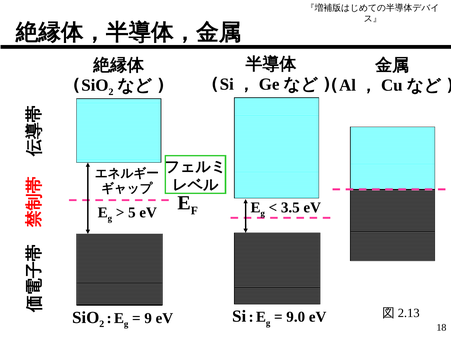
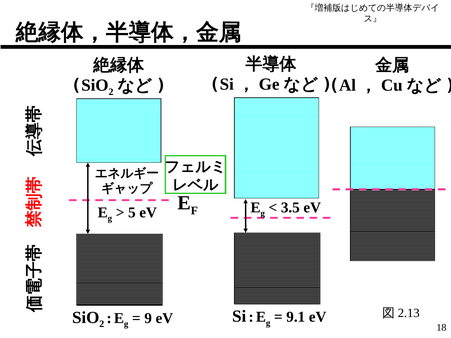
9.0: 9.0 -> 9.1 (296, 317)
